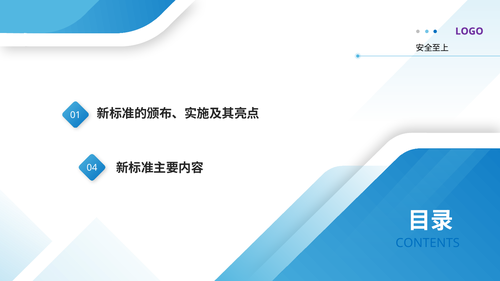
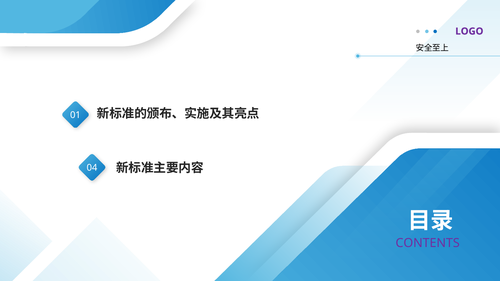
CONTENTS colour: blue -> purple (428, 243)
